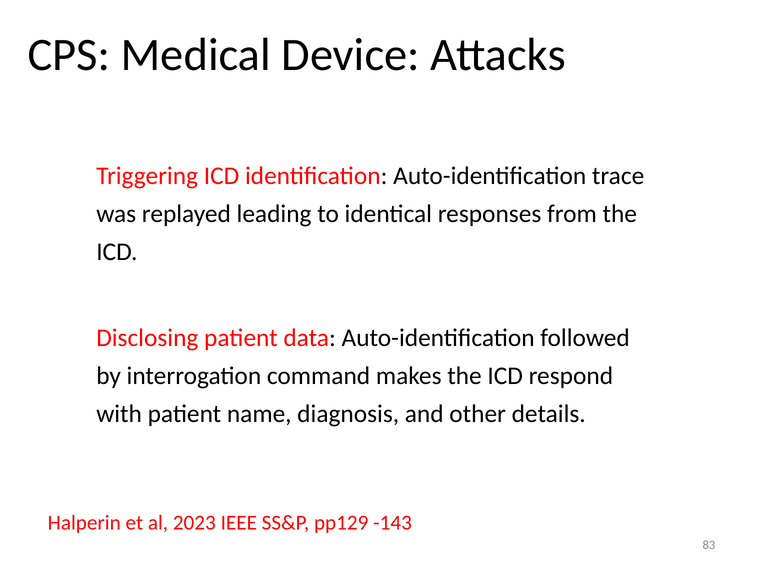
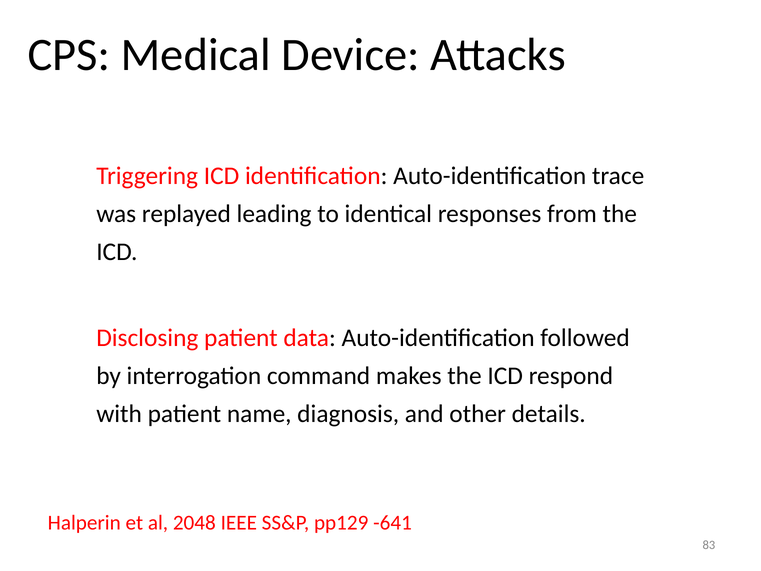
2023: 2023 -> 2048 (194, 523)
-143: -143 -> -641 (393, 523)
